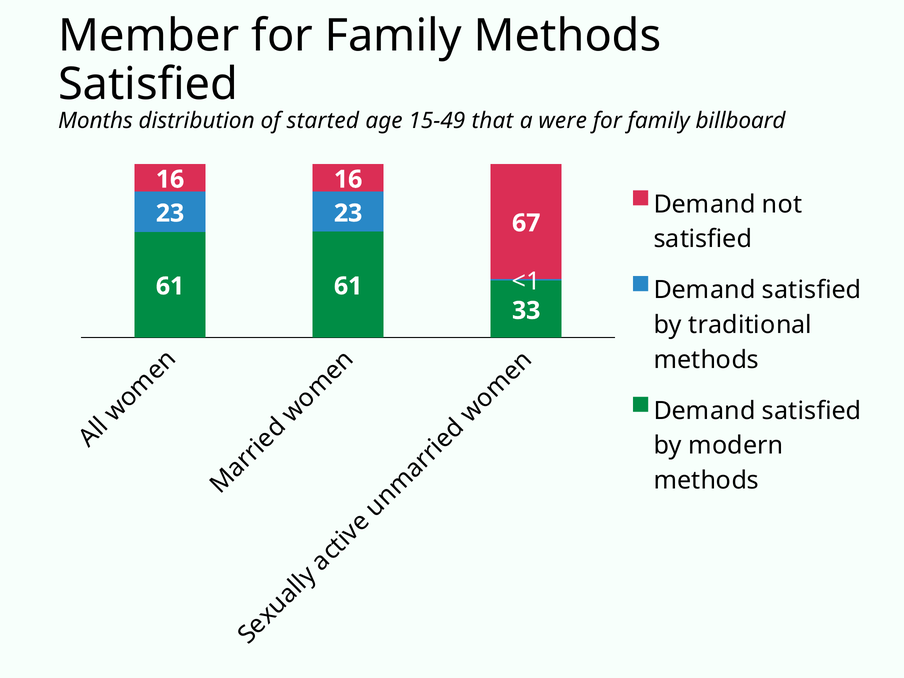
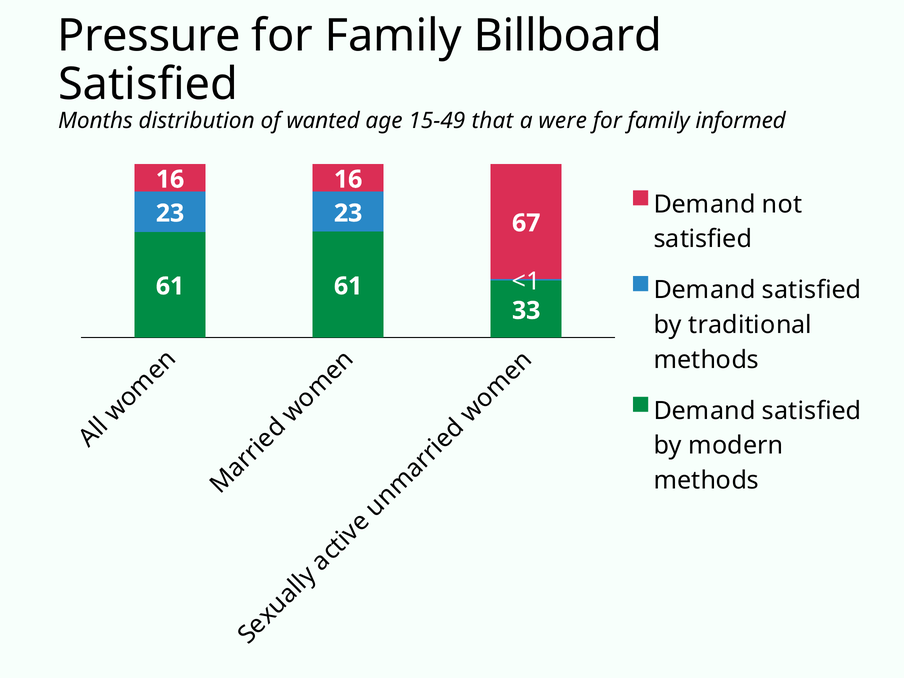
Member: Member -> Pressure (149, 36)
Family Methods: Methods -> Billboard (568, 36)
started: started -> wanted (323, 121)
billboard: billboard -> informed (741, 121)
